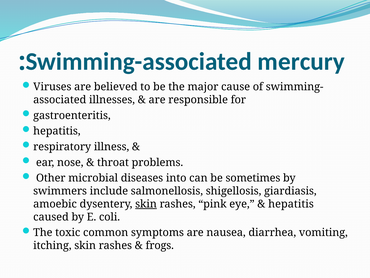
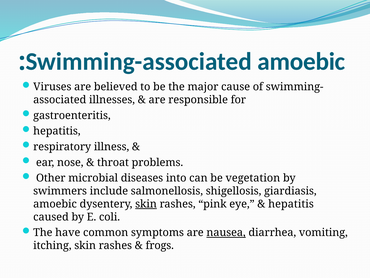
Swimming-associated mercury: mercury -> amoebic (301, 61)
sometimes: sometimes -> vegetation (253, 178)
toxic: toxic -> have (68, 232)
nausea underline: none -> present (226, 232)
